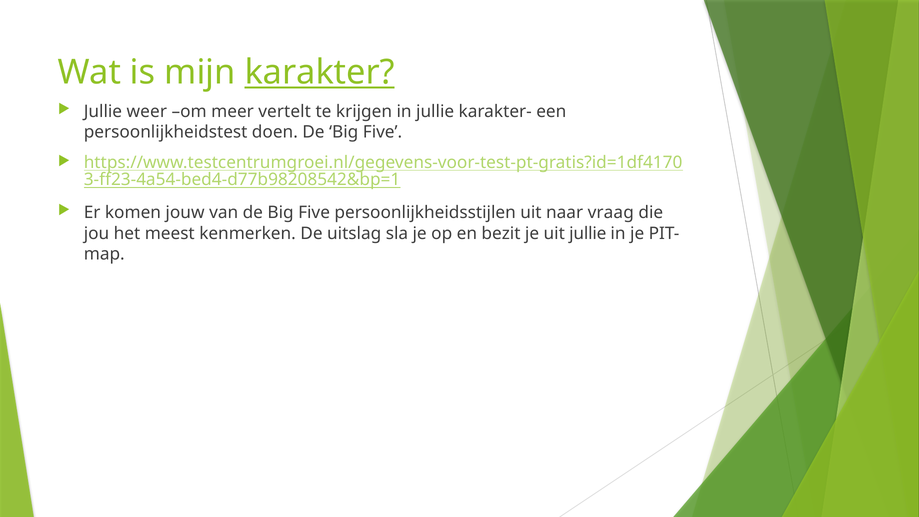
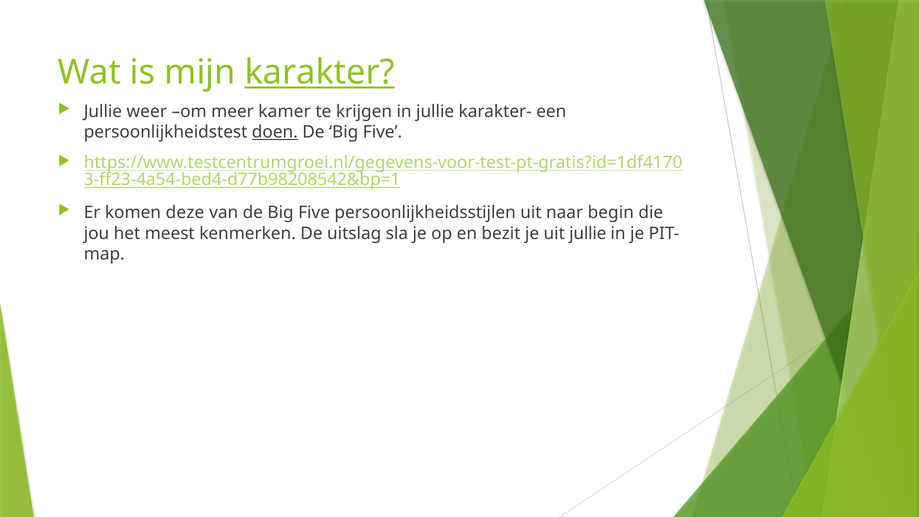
vertelt: vertelt -> kamer (285, 111)
doen underline: none -> present (275, 132)
jouw: jouw -> deze (185, 213)
vraag: vraag -> begin (611, 213)
